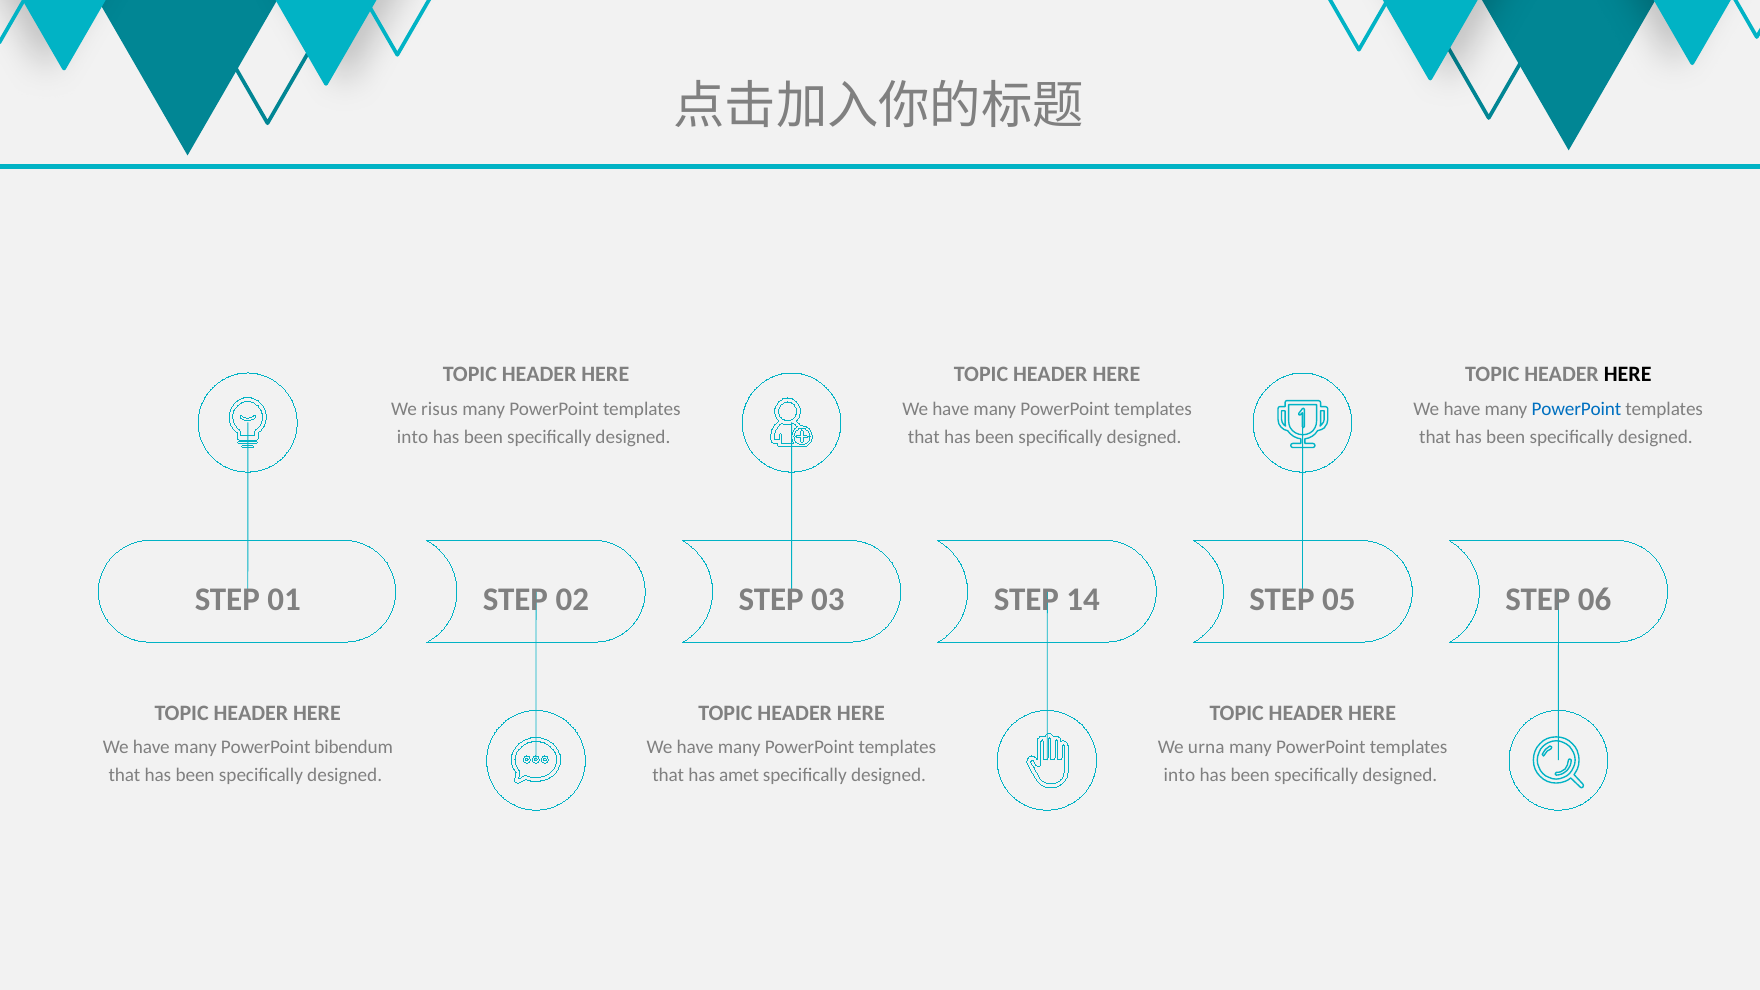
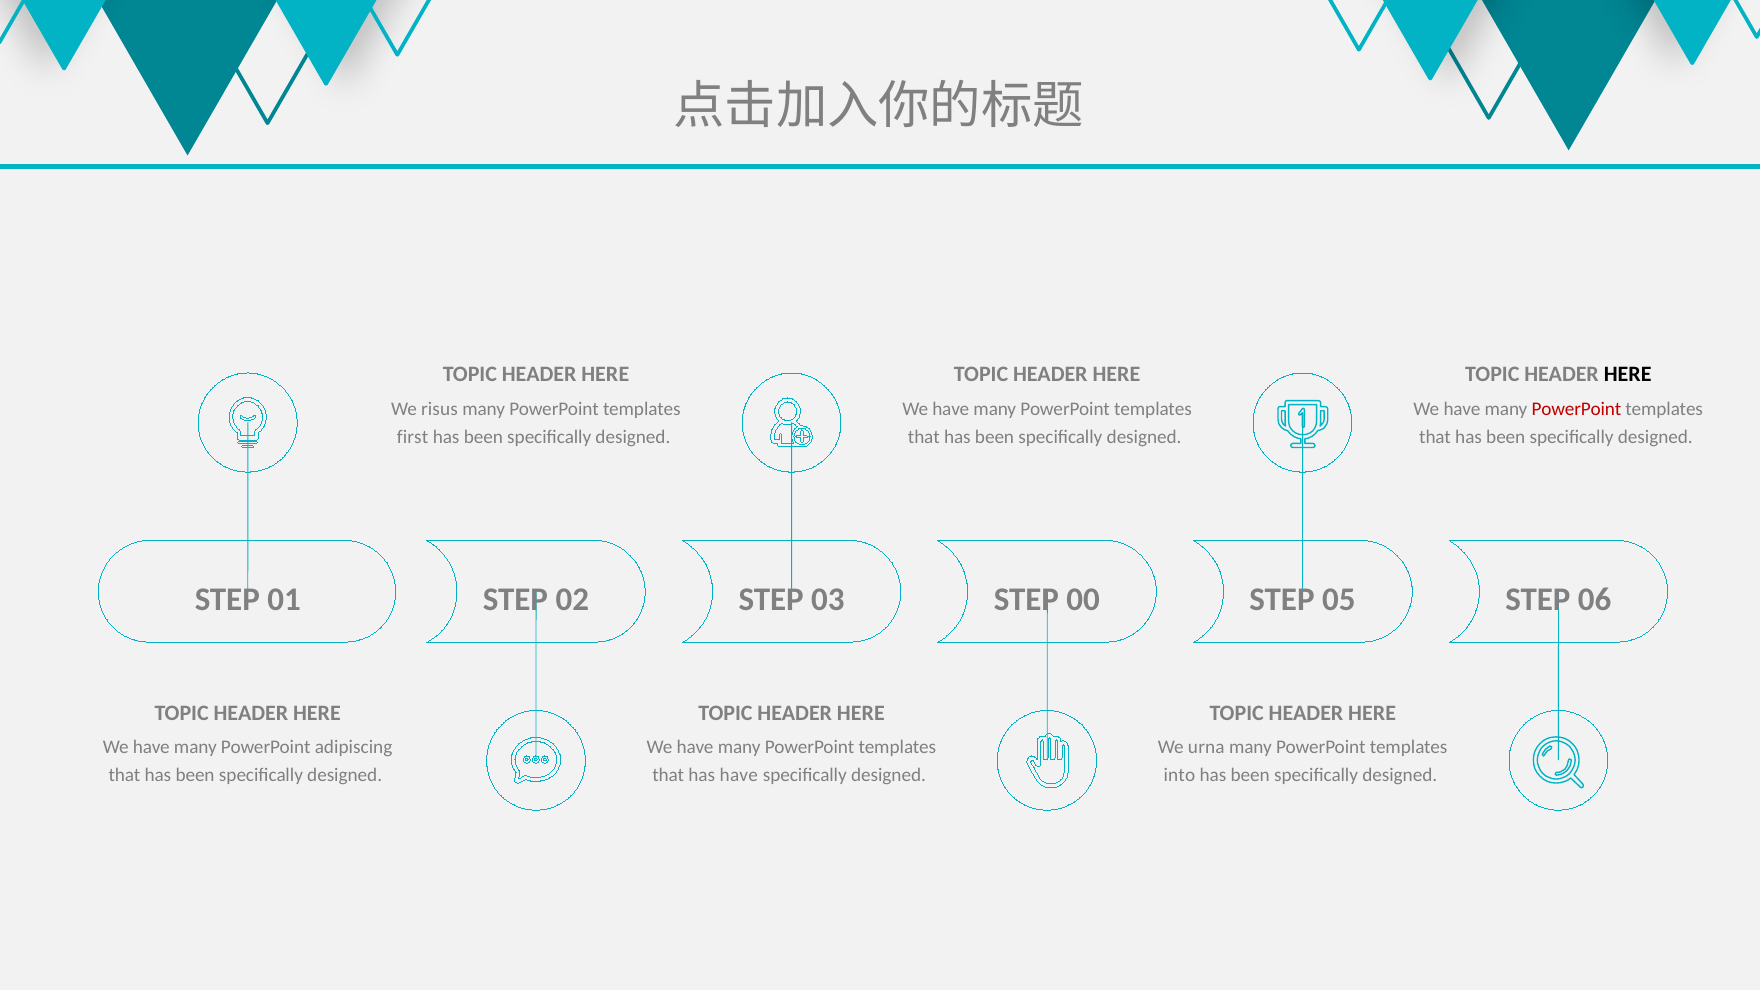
PowerPoint colour: blue -> red (1576, 409)
into: into -> first (413, 437)
14: 14 -> 00 (1083, 600)
bibendum: bibendum -> adipiscing (354, 748)
has amet: amet -> have (739, 775)
